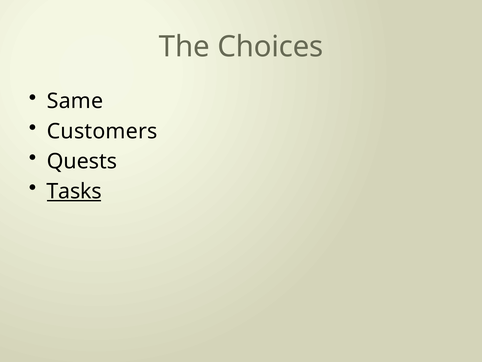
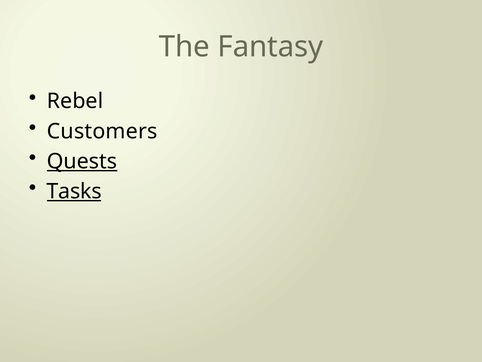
Choices: Choices -> Fantasy (270, 47)
Same: Same -> Rebel (75, 101)
Quests underline: none -> present (82, 161)
